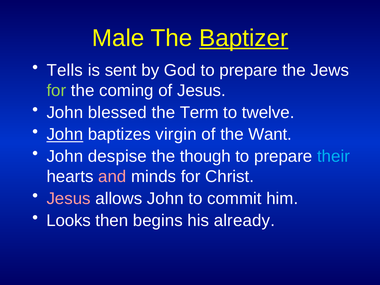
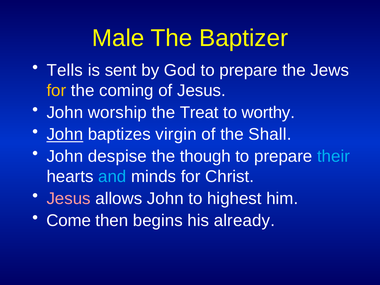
Baptizer underline: present -> none (244, 38)
for colour: light green -> yellow (56, 90)
blessed: blessed -> worship (117, 112)
Term: Term -> Treat (199, 112)
twelve: twelve -> worthy (268, 112)
Want: Want -> Shall (270, 134)
and colour: pink -> light blue (112, 177)
commit: commit -> highest (234, 199)
Looks: Looks -> Come (69, 221)
